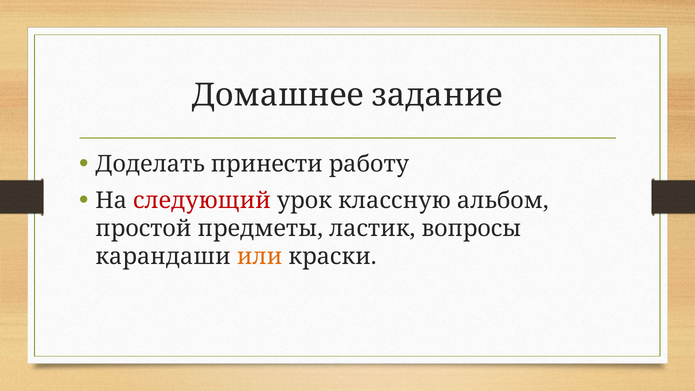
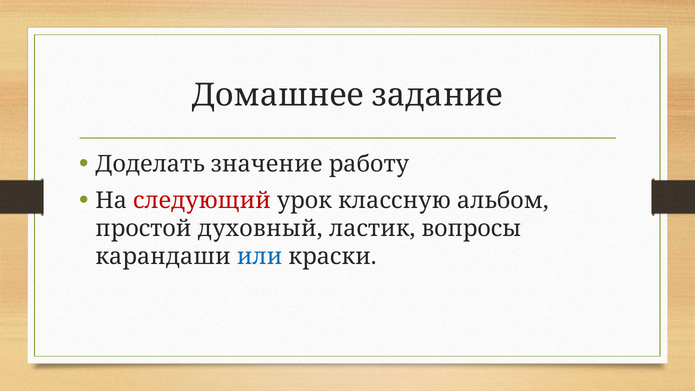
принести: принести -> значение (267, 164)
предметы: предметы -> духовный (260, 229)
или colour: orange -> blue (260, 256)
